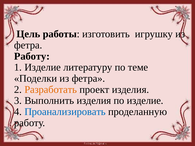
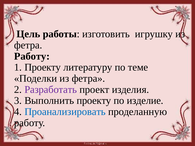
1 Изделие: Изделие -> Проекту (43, 67)
Разработать colour: orange -> purple (51, 90)
Выполнить изделия: изделия -> проекту (94, 101)
